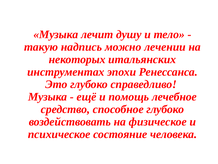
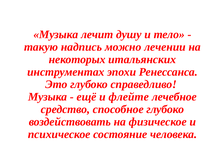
помощь: помощь -> флейте (129, 97)
